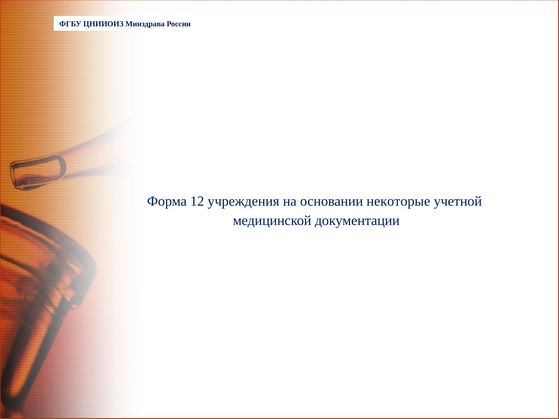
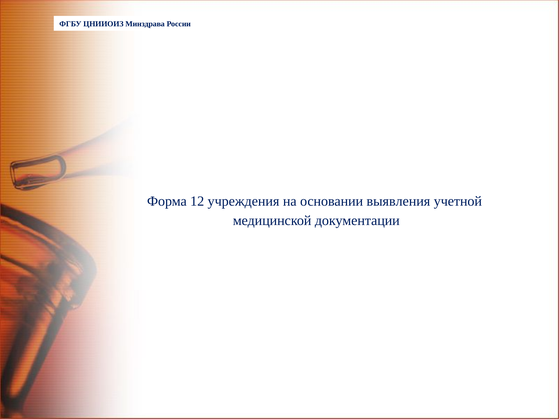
некоторые: некоторые -> выявления (398, 201)
